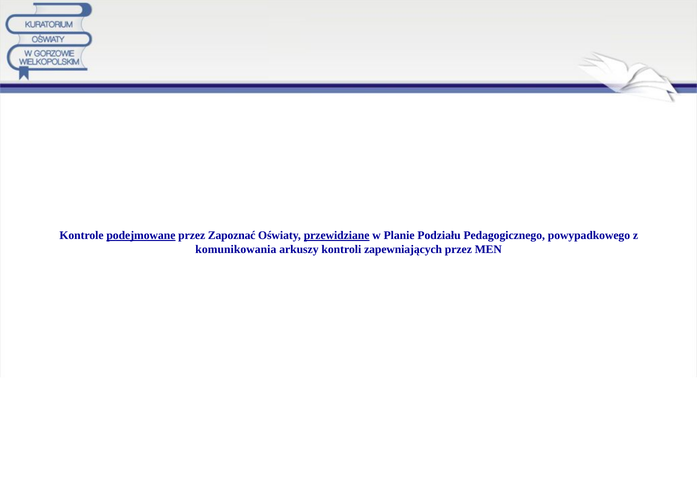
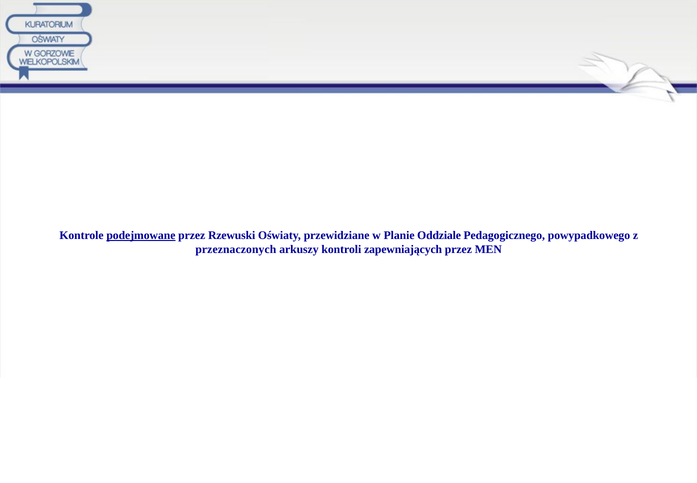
Zapoznać: Zapoznać -> Rzewuski (232, 235)
przewidziane underline: present -> none (337, 235)
Podziału: Podziału -> Oddziale (439, 235)
komunikowania: komunikowania -> przeznaczonych (236, 249)
